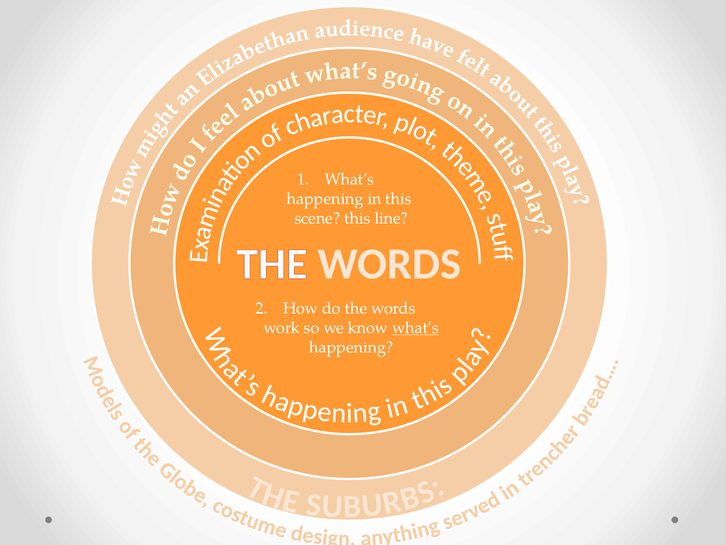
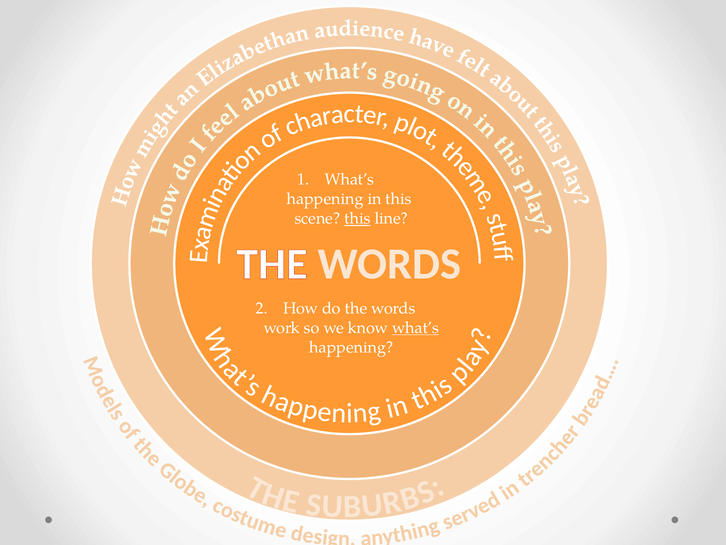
this underline: none -> present (357, 218)
